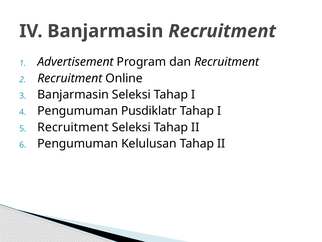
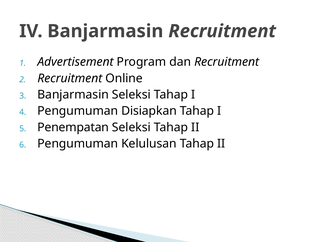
Pusdiklatr: Pusdiklatr -> Disiapkan (149, 111)
Recruitment: Recruitment -> Penempatan (73, 127)
